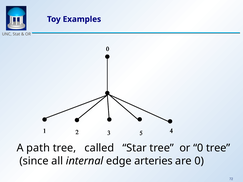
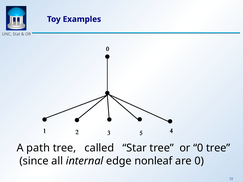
arteries: arteries -> nonleaf (153, 161)
